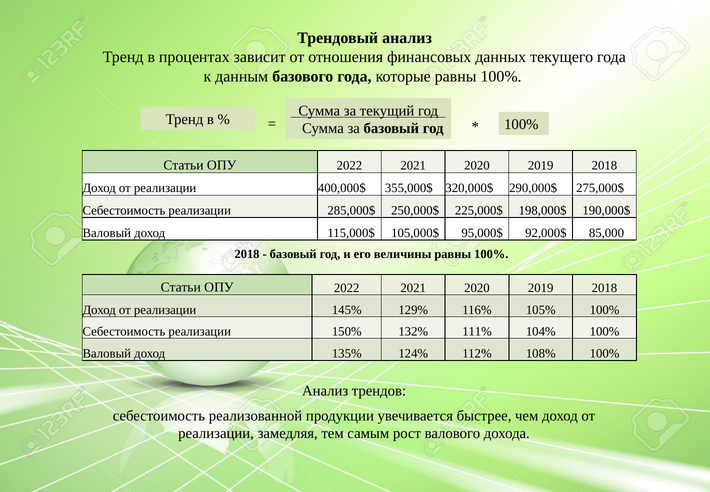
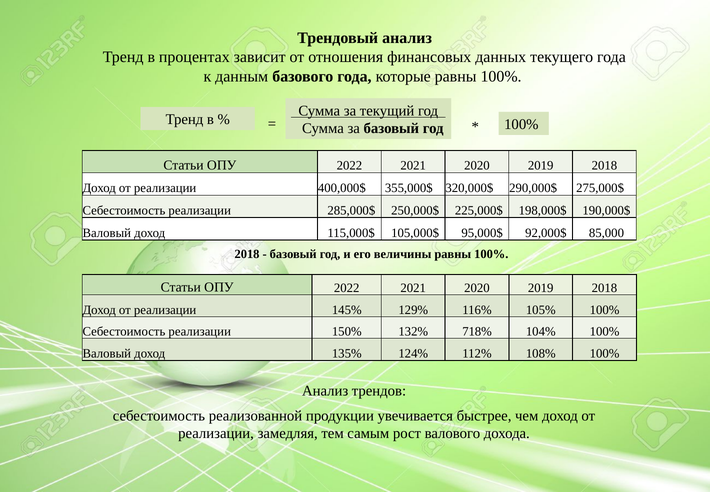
111%: 111% -> 718% (477, 331)
